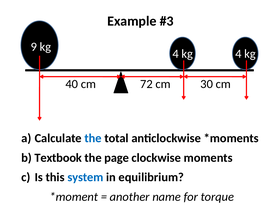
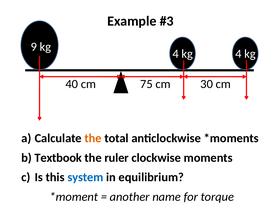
72: 72 -> 75 (146, 84)
the colour: blue -> orange (93, 138)
page: page -> ruler (117, 158)
